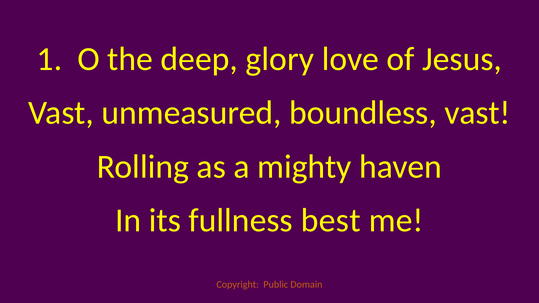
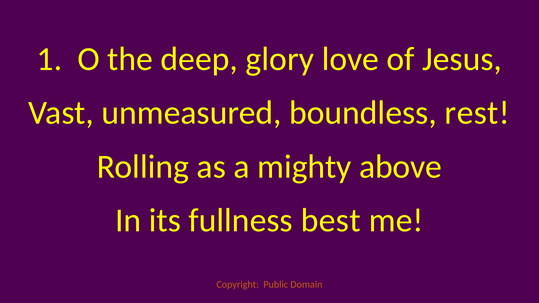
boundless vast: vast -> rest (477, 113)
haven: haven -> above (401, 167)
